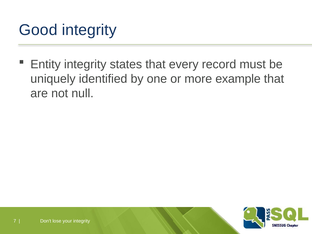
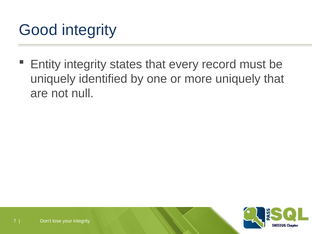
more example: example -> uniquely (238, 79)
